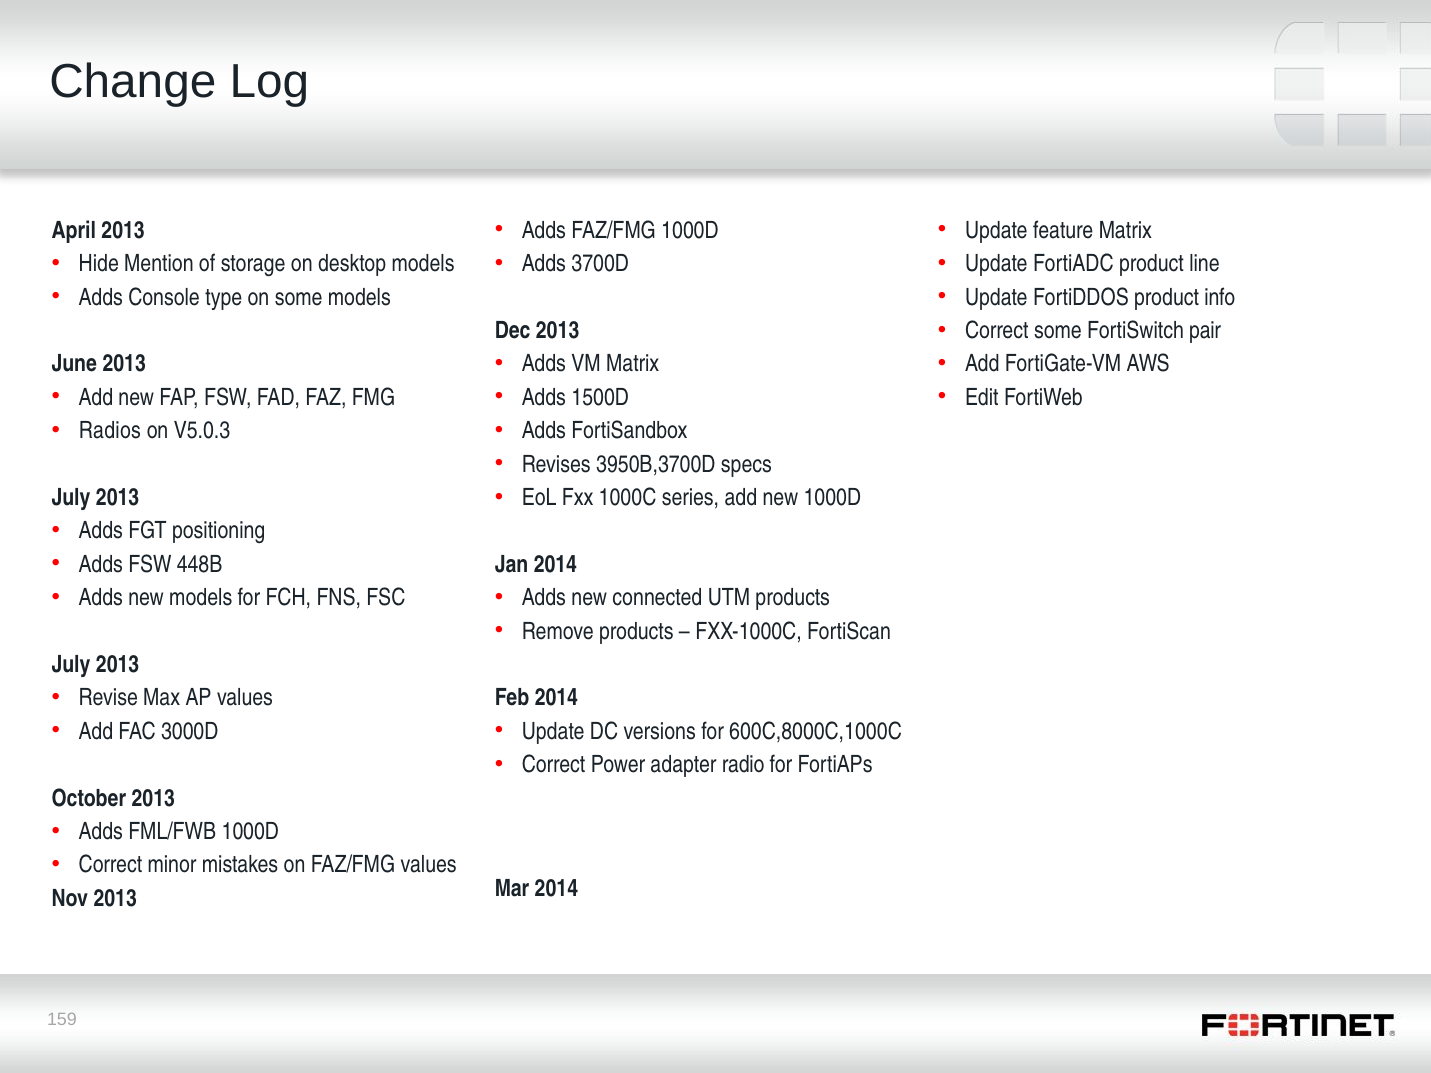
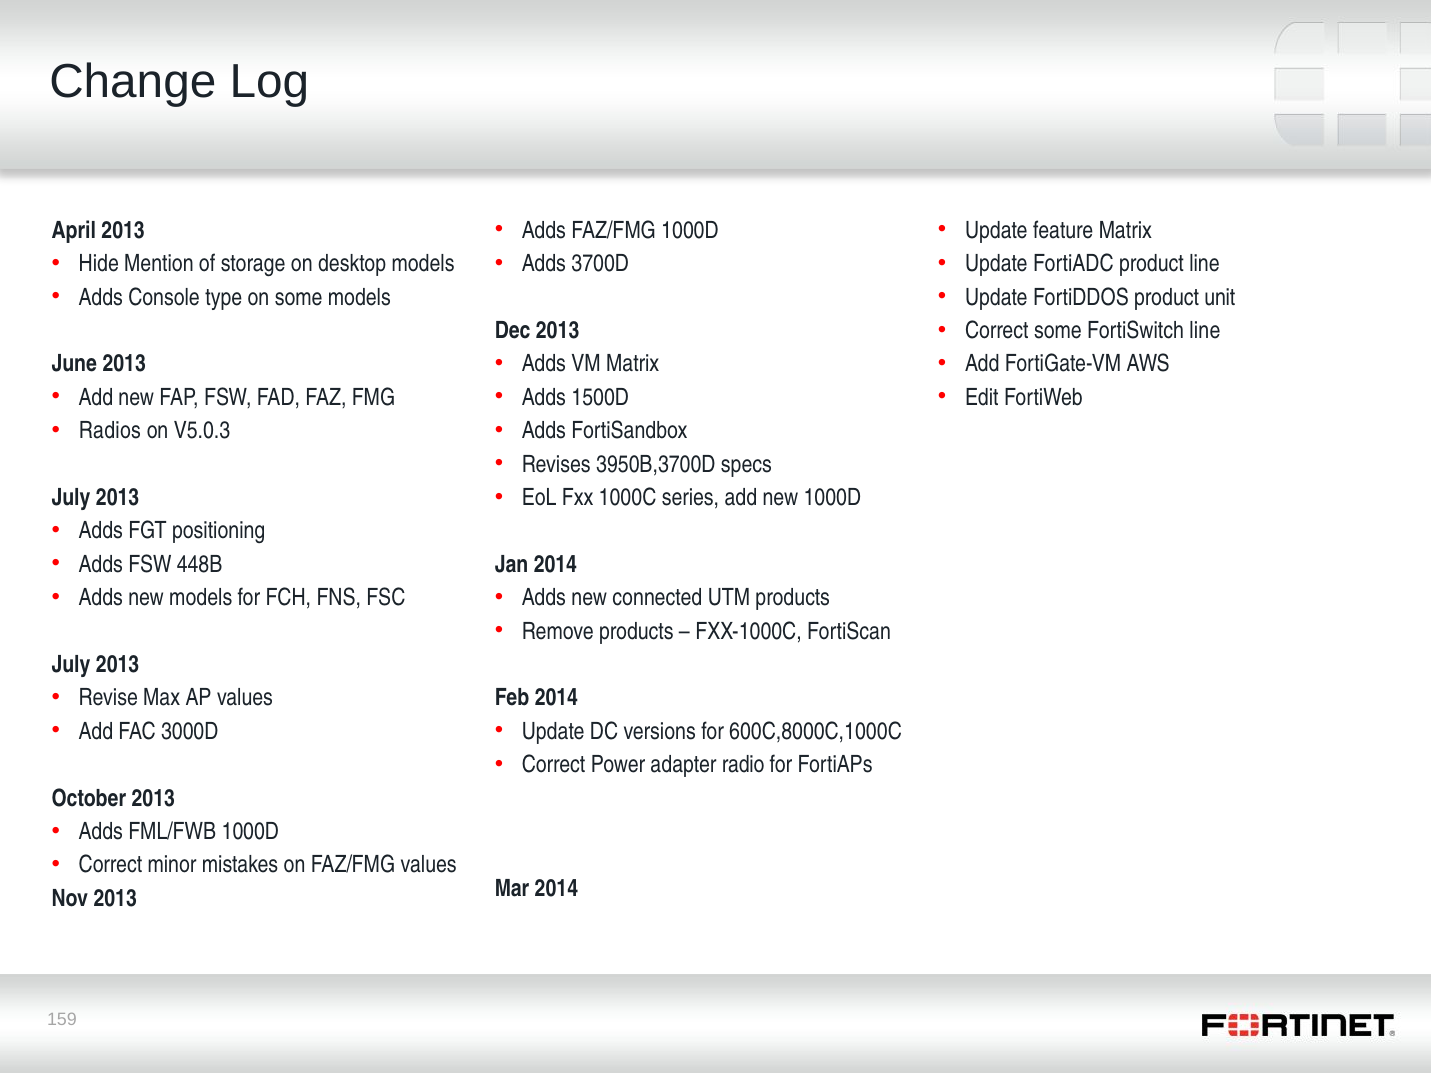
info: info -> unit (1220, 297)
FortiSwitch pair: pair -> line (1205, 331)
